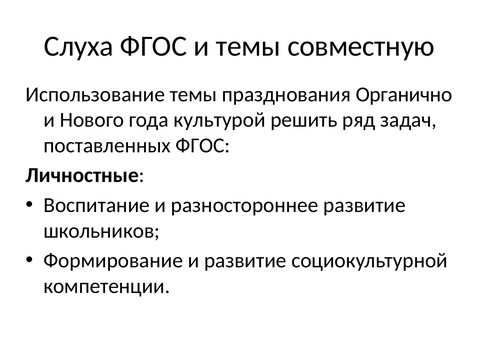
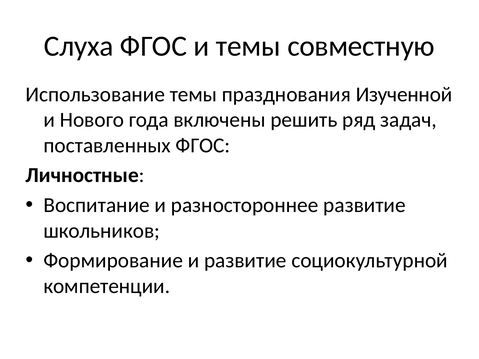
Органично: Органично -> Изученной (404, 94)
культурой: культурой -> включены (220, 120)
